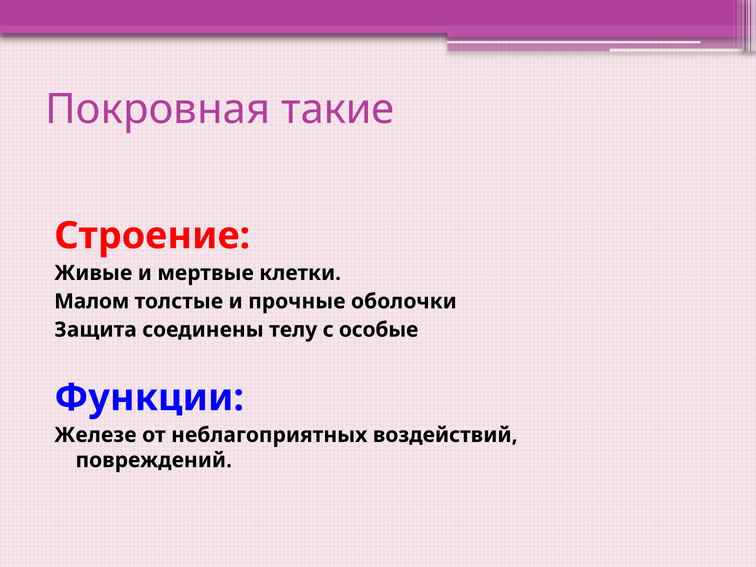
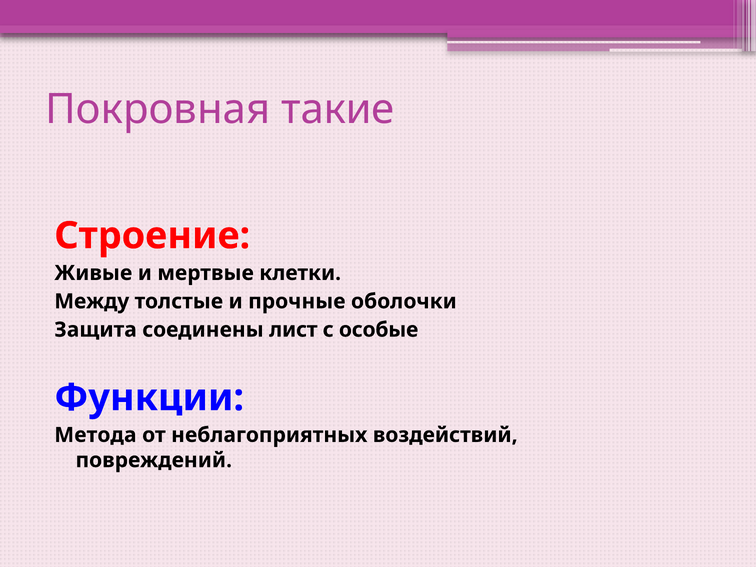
Малом: Малом -> Между (92, 301)
телу: телу -> лист (293, 330)
Железе: Железе -> Метода (95, 435)
